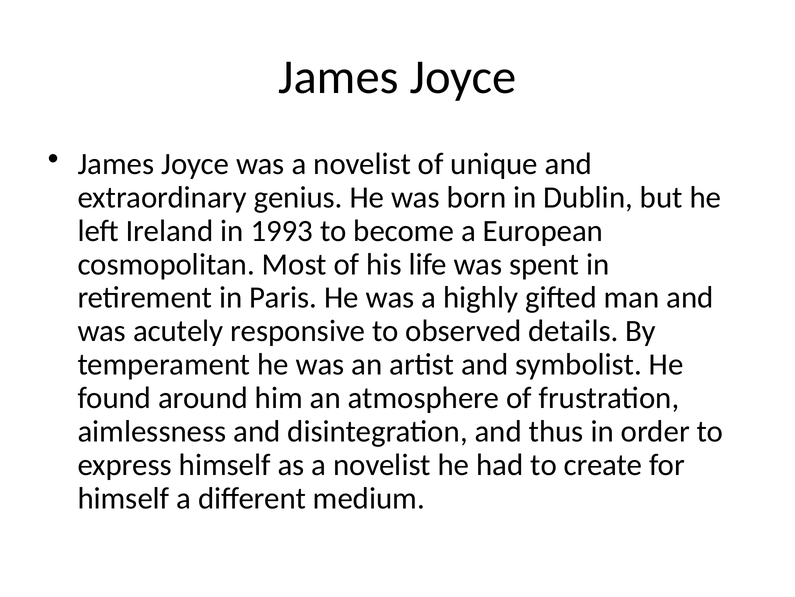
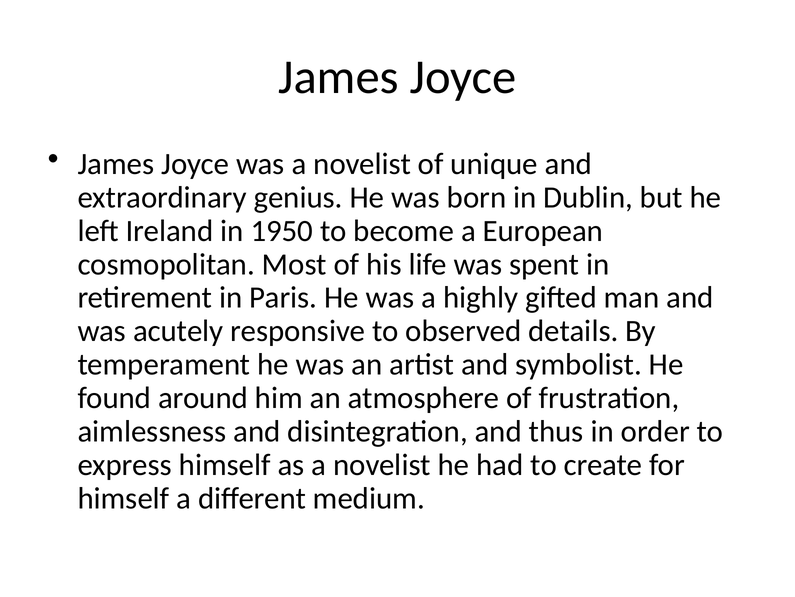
1993: 1993 -> 1950 (282, 231)
